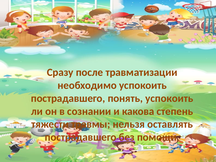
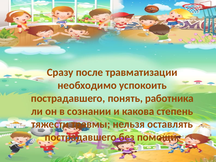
понять успокоить: успокоить -> работника (169, 98)
